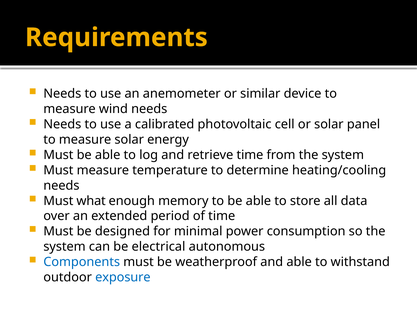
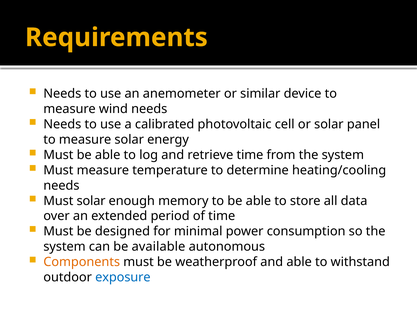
Must what: what -> solar (91, 201)
electrical: electrical -> available (158, 247)
Components colour: blue -> orange (82, 262)
